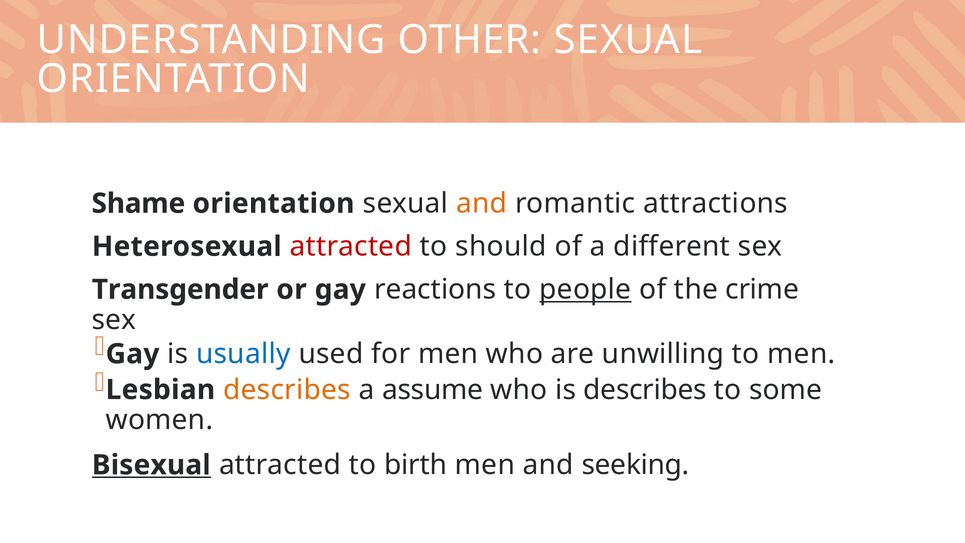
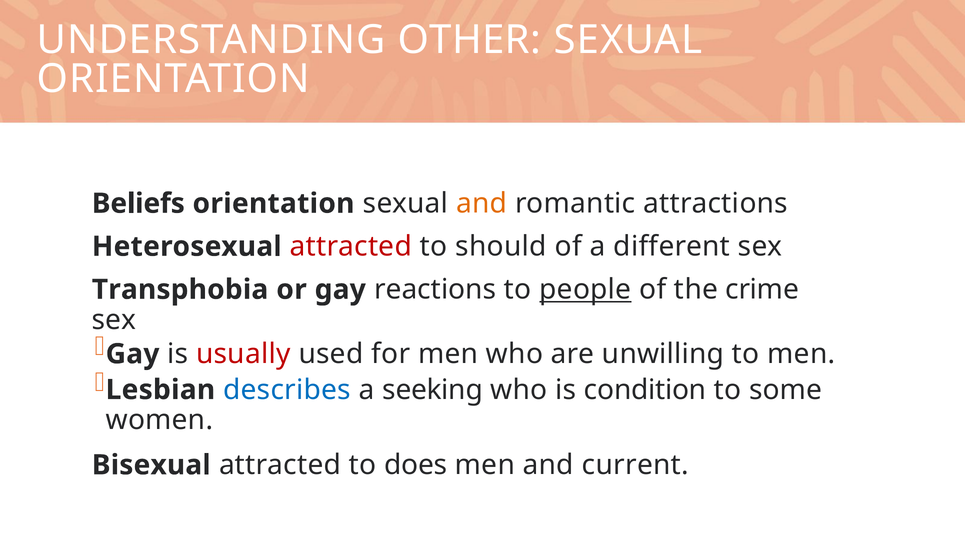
Shame: Shame -> Beliefs (138, 203)
Transgender: Transgender -> Transphobia (180, 289)
usually colour: blue -> red (243, 354)
describes colour: orange -> blue (287, 390)
assume: assume -> seeking (433, 390)
is describes: describes -> condition (645, 390)
Bisexual underline: present -> none (151, 465)
birth: birth -> does (416, 465)
seeking: seeking -> current (635, 465)
